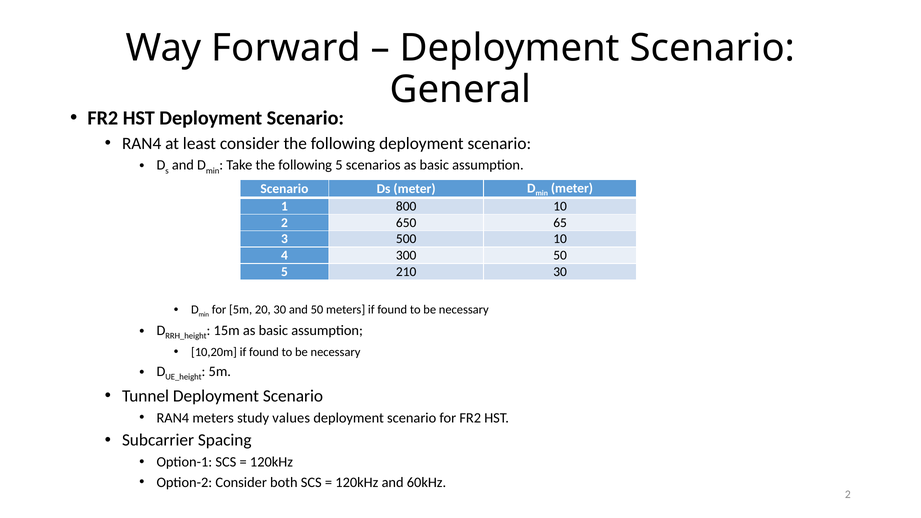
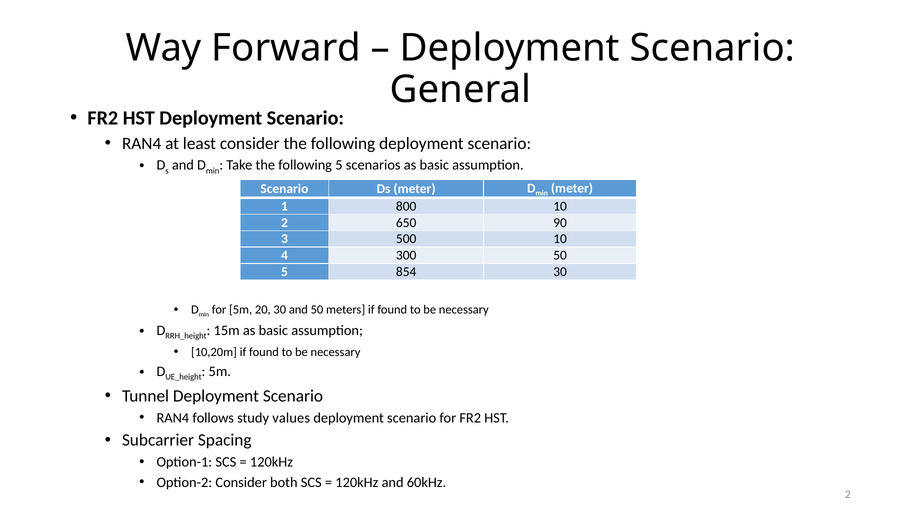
65: 65 -> 90 (560, 223)
210: 210 -> 854 (406, 272)
RAN4 meters: meters -> follows (213, 418)
